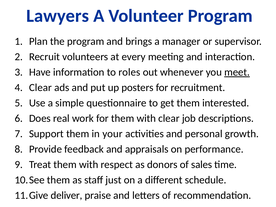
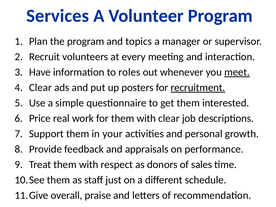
Lawyers: Lawyers -> Services (58, 16)
brings: brings -> topics (139, 41)
recruitment underline: none -> present (198, 88)
Does: Does -> Price (40, 118)
deliver: deliver -> overall (67, 195)
